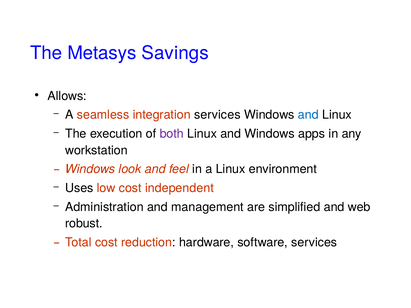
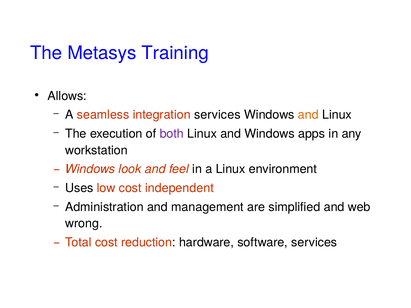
Savings: Savings -> Training (175, 53)
and colour: blue -> orange (308, 115)
robust: robust -> wrong (84, 224)
